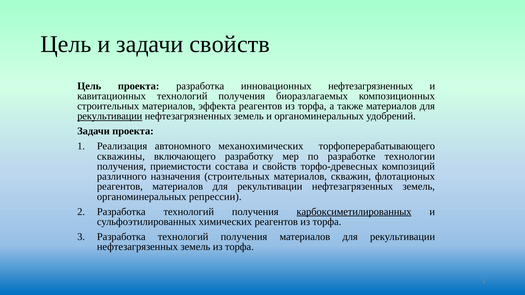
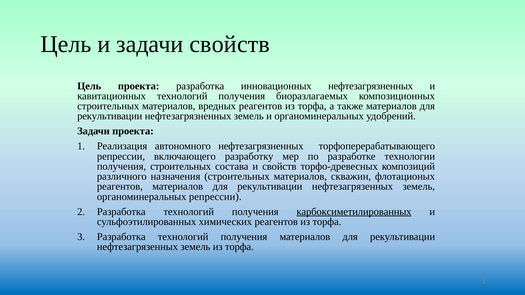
эффекта: эффекта -> вредных (217, 106)
рекультивации underline: present -> none (110, 116)
автономного механохимических: механохимических -> нефтезагрязненных (261, 146)
скважины: скважины -> репрессии (121, 156)
получения приемистости: приемистости -> строительных (181, 167)
